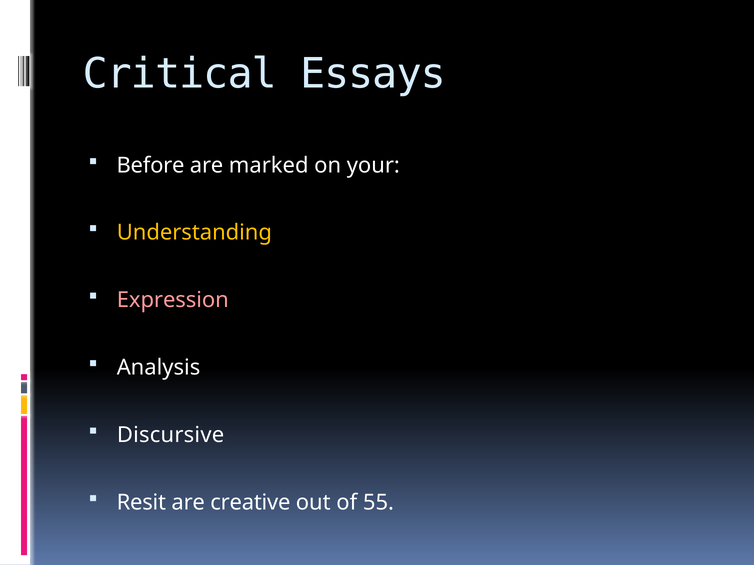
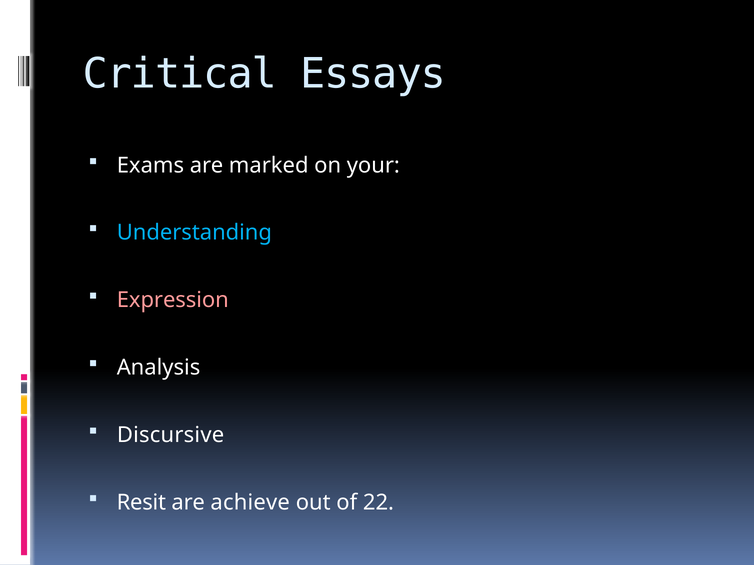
Before: Before -> Exams (150, 166)
Understanding colour: yellow -> light blue (194, 233)
creative: creative -> achieve (250, 503)
55: 55 -> 22 (378, 503)
